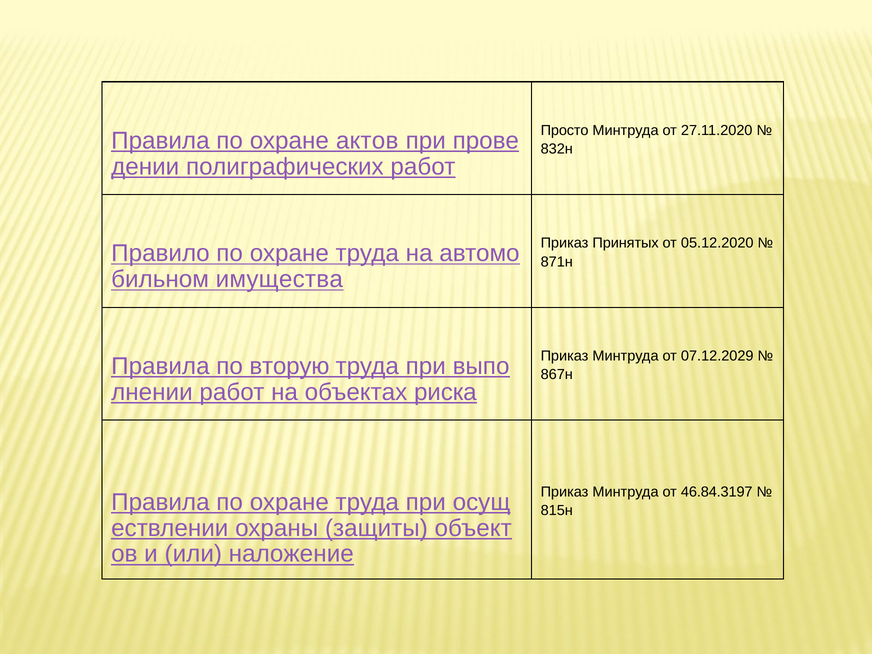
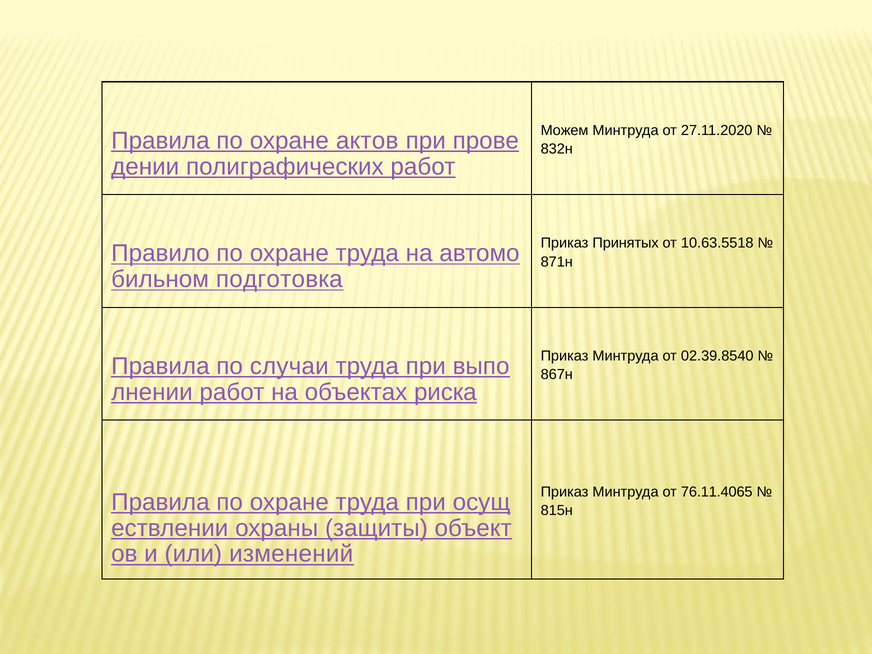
Просто: Просто -> Можем (565, 130)
05.12.2020: 05.12.2020 -> 10.63.5518 (717, 243)
имущества: имущества -> подготовка (279, 279)
07.12.2029: 07.12.2029 -> 02.39.8540 (717, 356)
вторую: вторую -> случаи (289, 366)
46.84.3197: 46.84.3197 -> 76.11.4065 (717, 492)
наложение: наложение -> изменений (291, 554)
